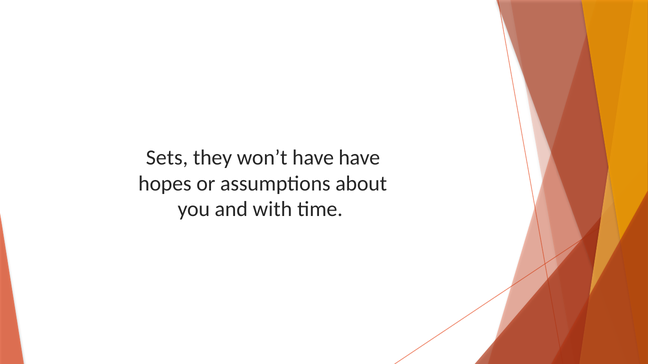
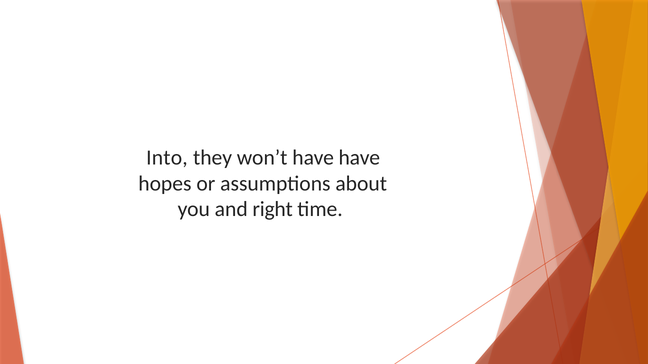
Sets: Sets -> Into (167, 158)
with: with -> right (273, 210)
